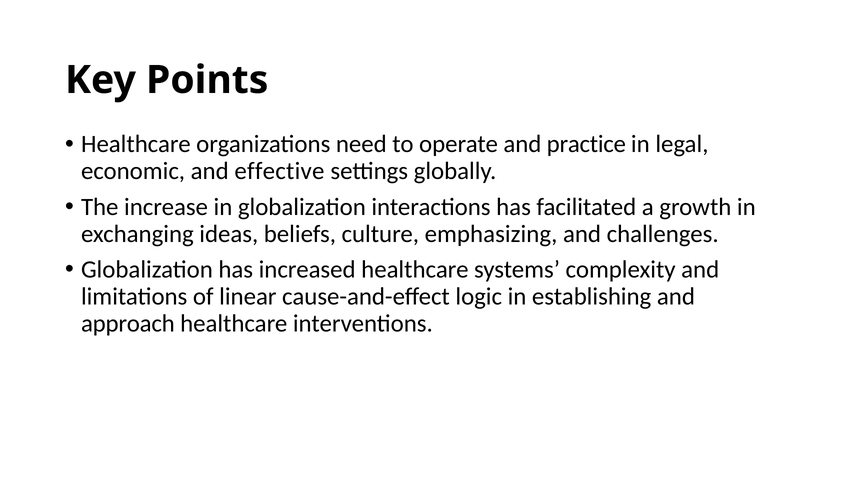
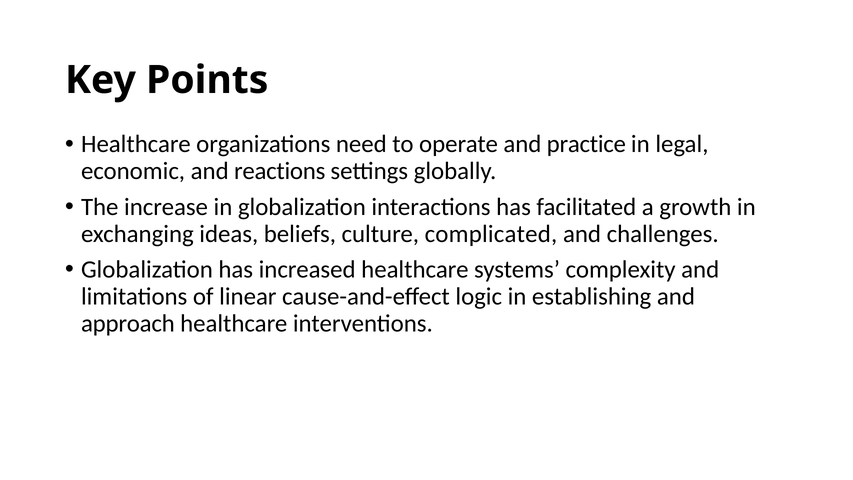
effective: effective -> reactions (280, 171)
emphasizing: emphasizing -> complicated (491, 234)
